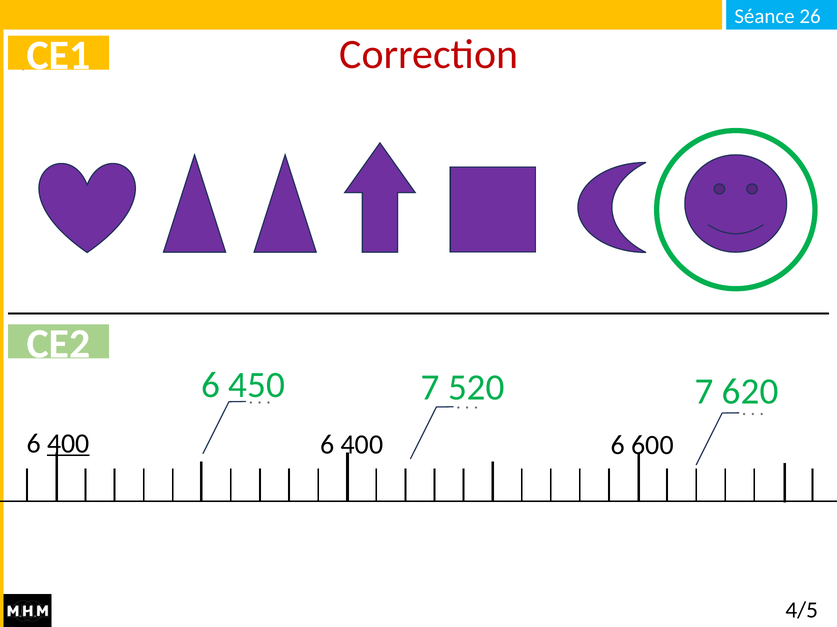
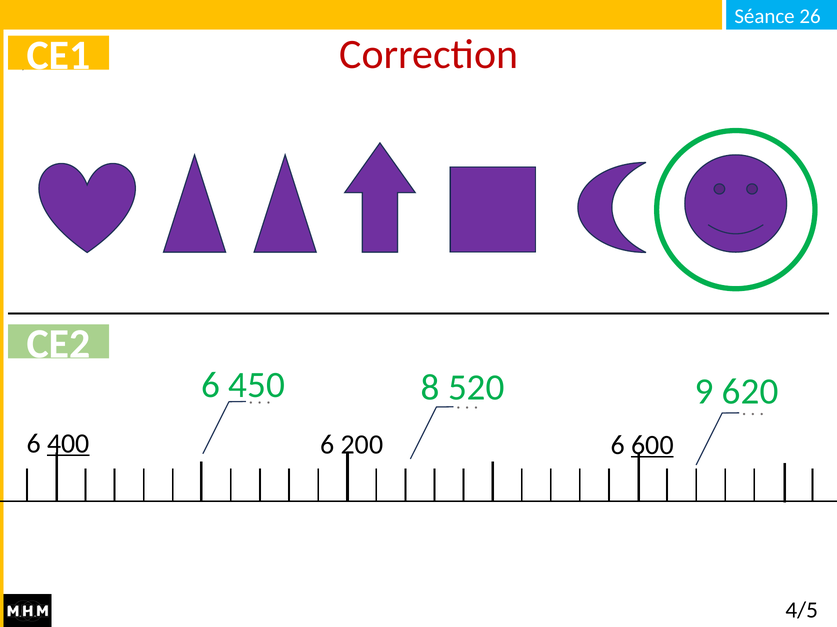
7: 7 -> 8 (430, 388)
7: 7 -> 9 (704, 392)
400: 400 -> 200 (362, 445)
600 underline: none -> present (652, 445)
